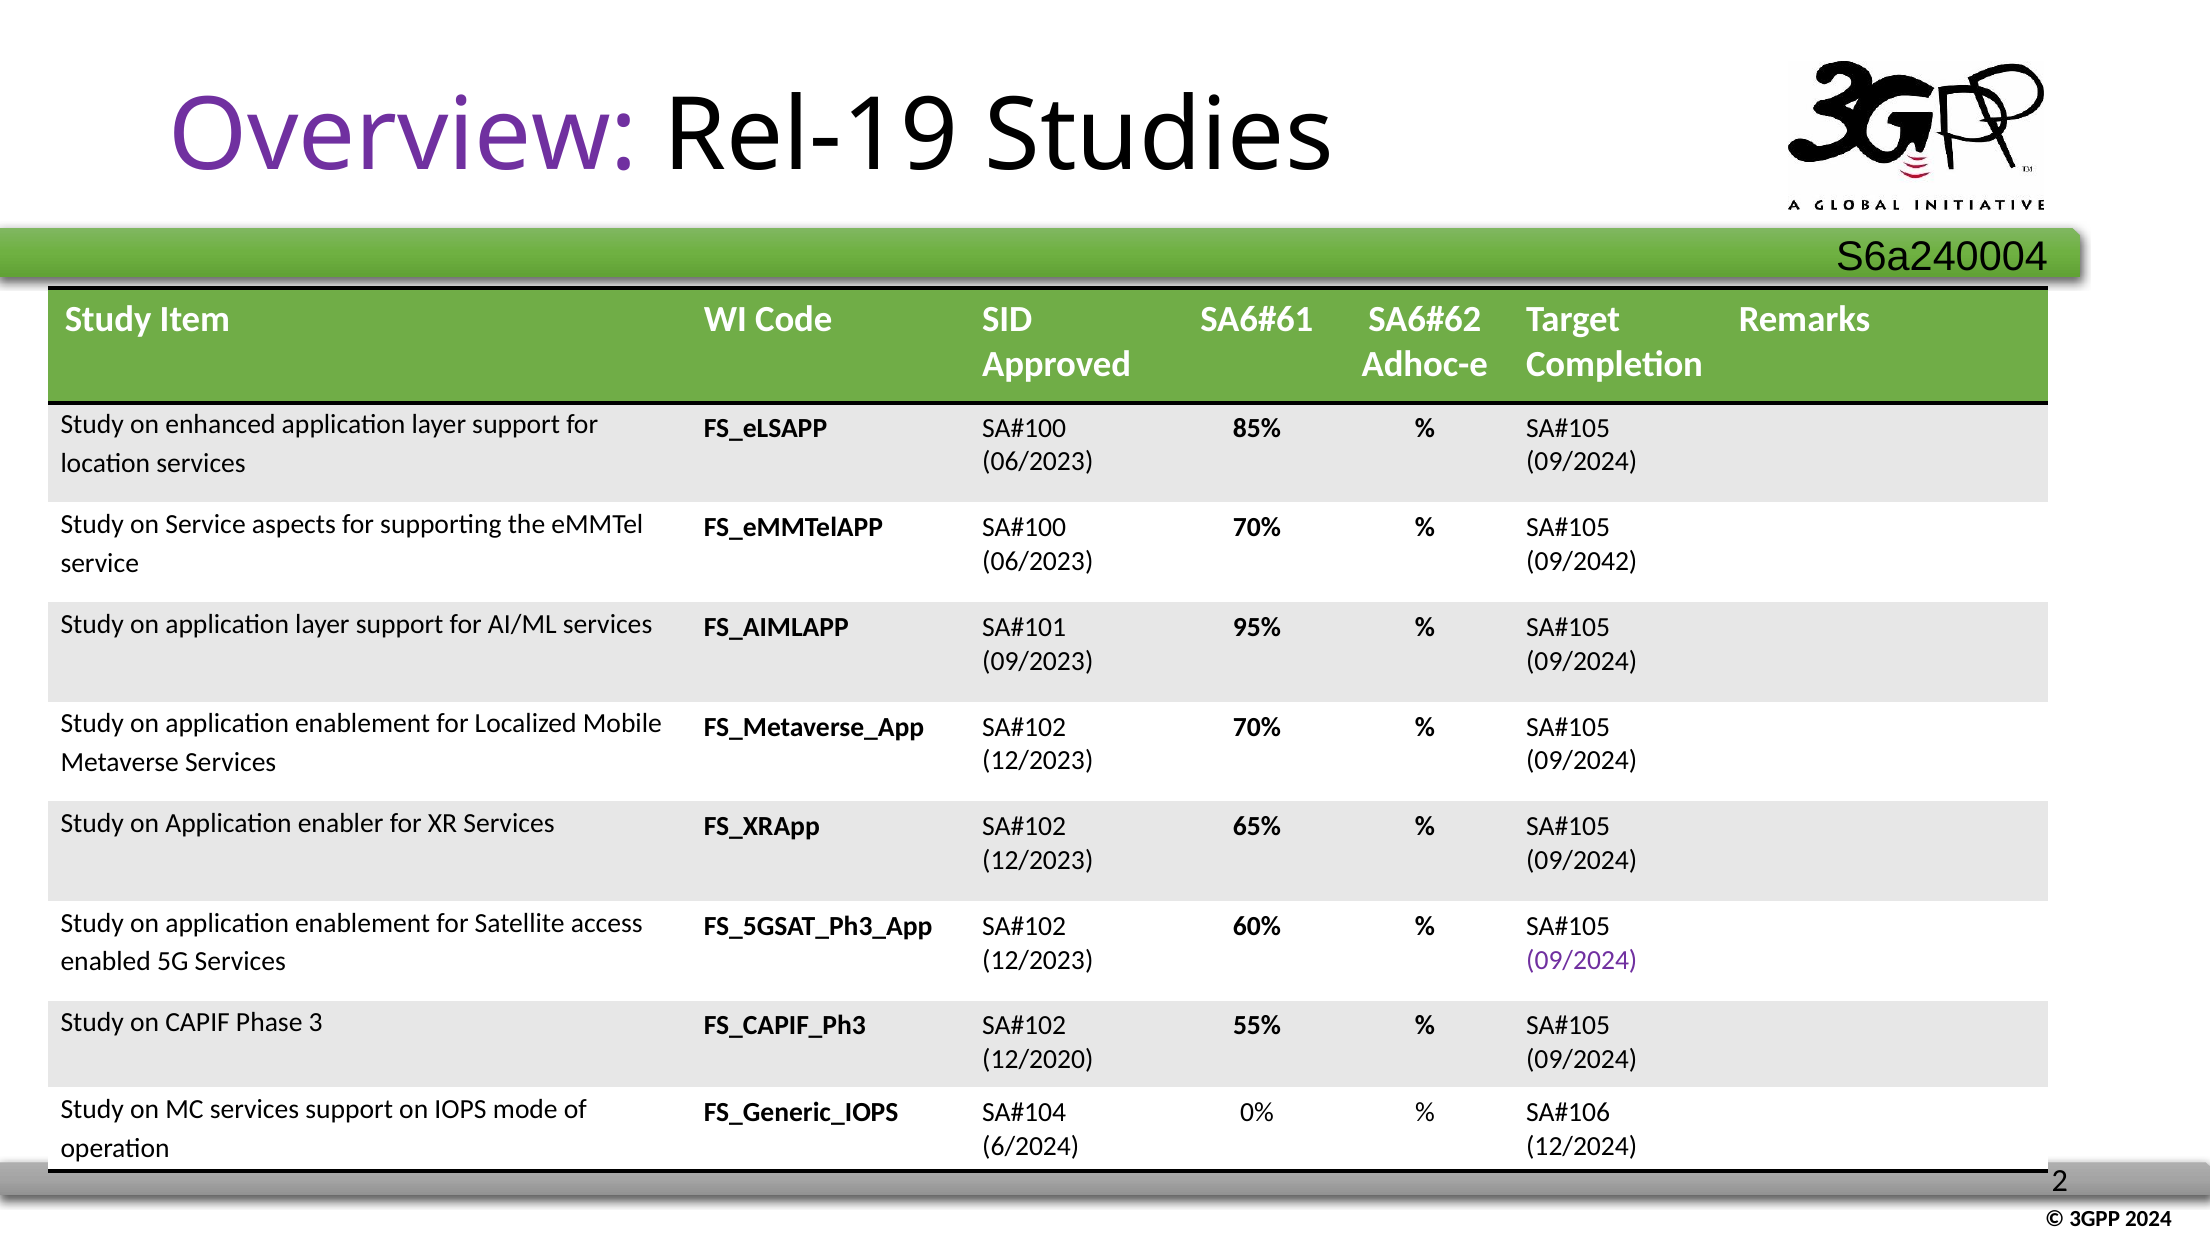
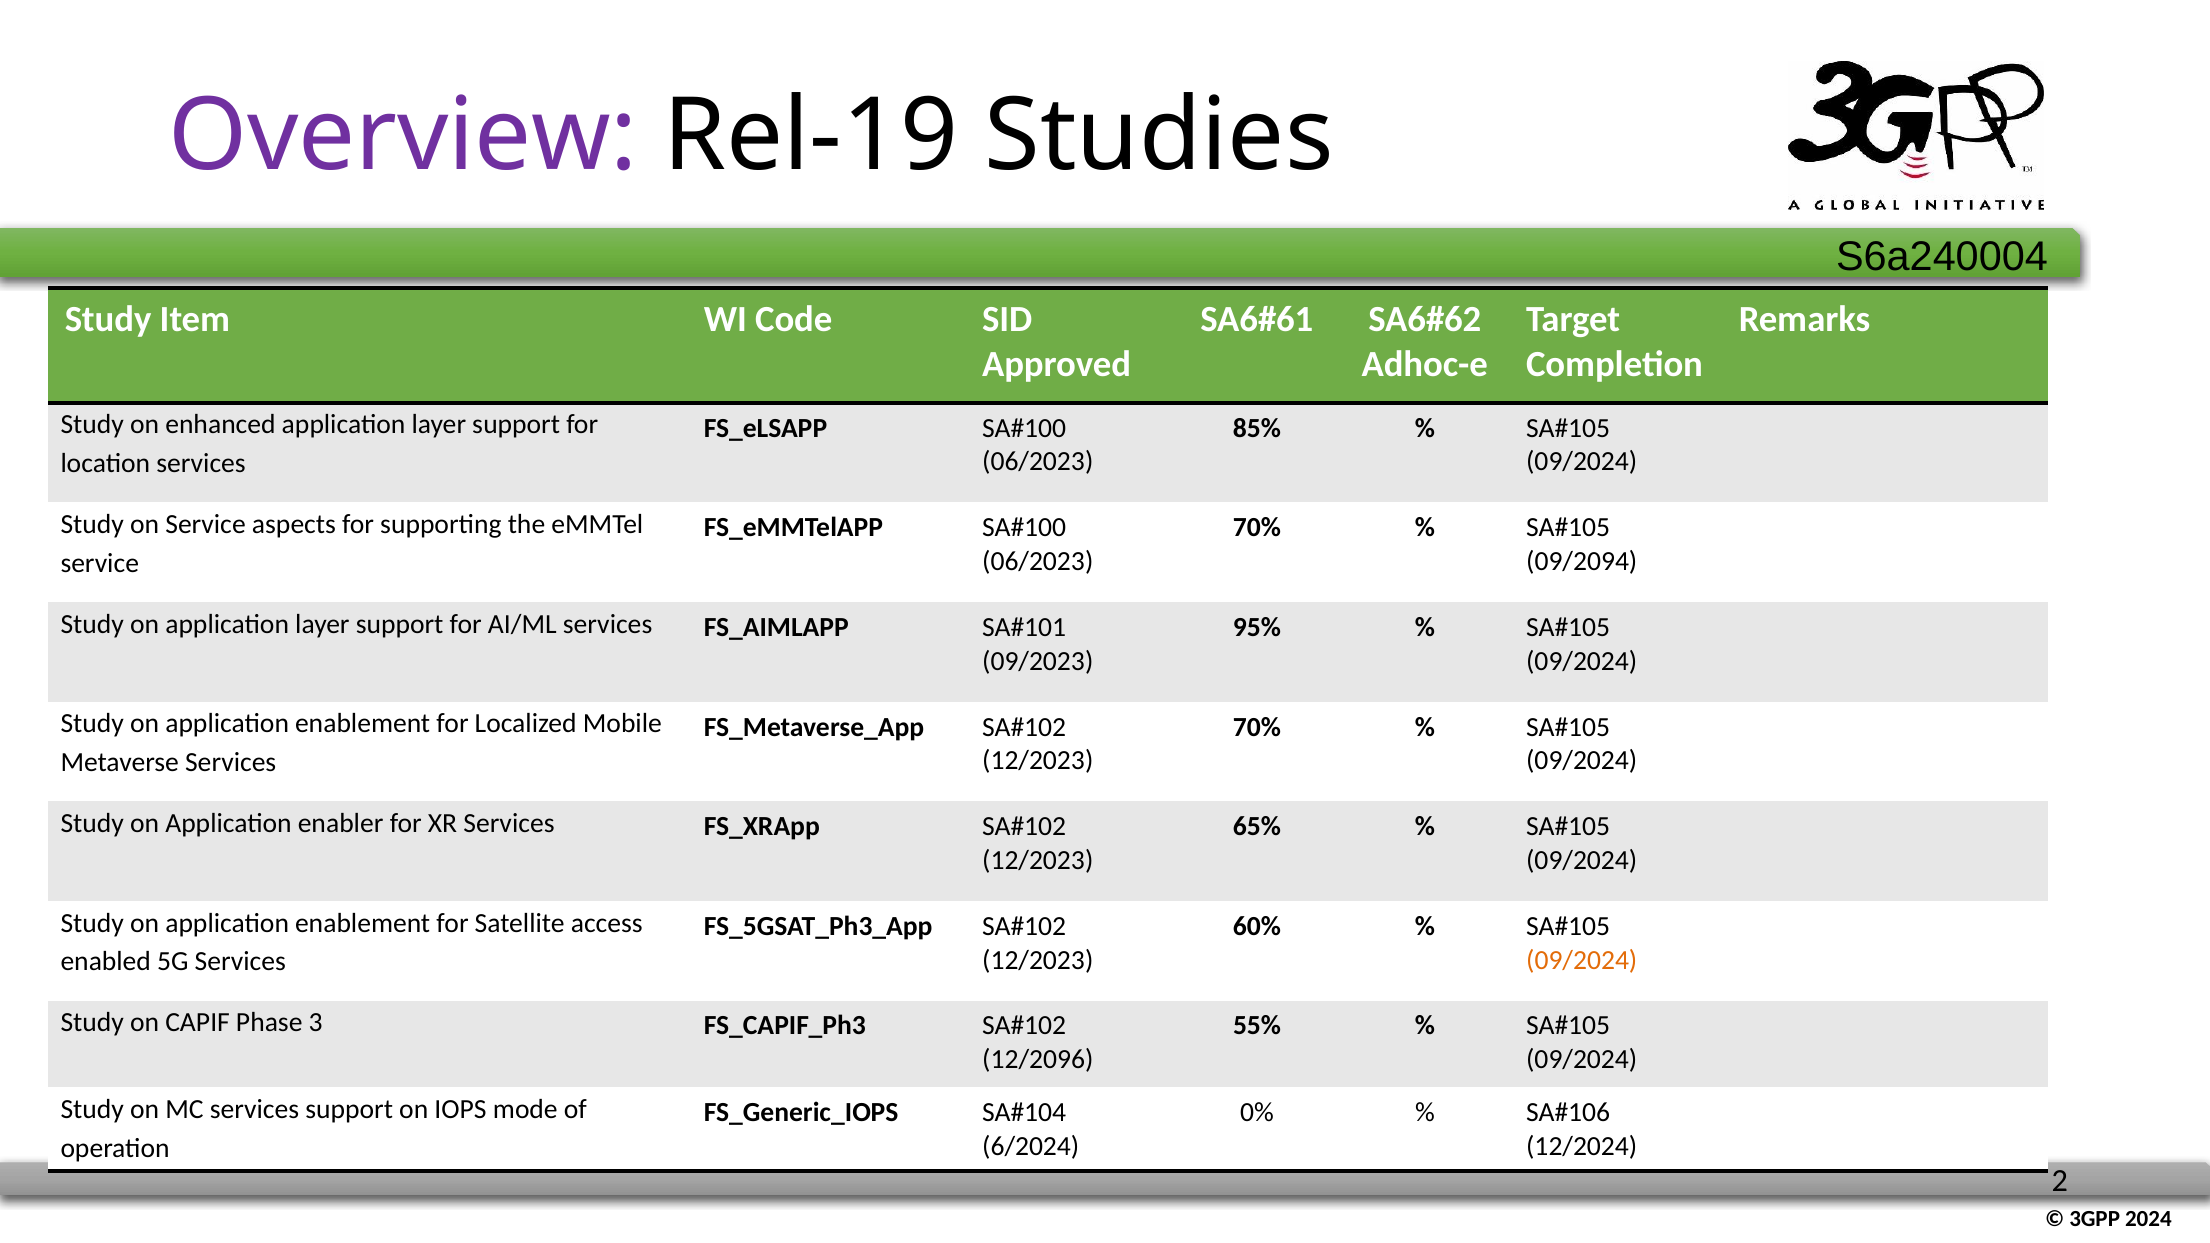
09/2042: 09/2042 -> 09/2094 (1582, 561)
09/2024 colour: purple -> orange (1582, 960)
12/2020: 12/2020 -> 12/2096 (1038, 1060)
